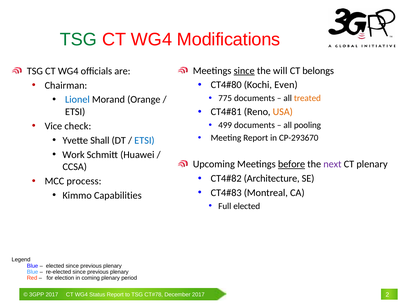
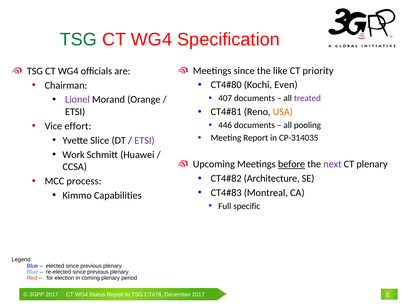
Modifications: Modifications -> Specification (229, 39)
since underline: present -> none (244, 70)
will: will -> like (280, 70)
belongs: belongs -> priority (318, 70)
775: 775 -> 407 (225, 98)
treated colour: orange -> purple (307, 98)
Lionel colour: blue -> purple (77, 99)
499: 499 -> 446 (225, 125)
check: check -> effort (78, 126)
CP-293670: CP-293670 -> CP-314035 (299, 138)
Shall: Shall -> Slice (100, 140)
ETSI colour: blue -> purple (144, 140)
Full elected: elected -> specific (247, 206)
